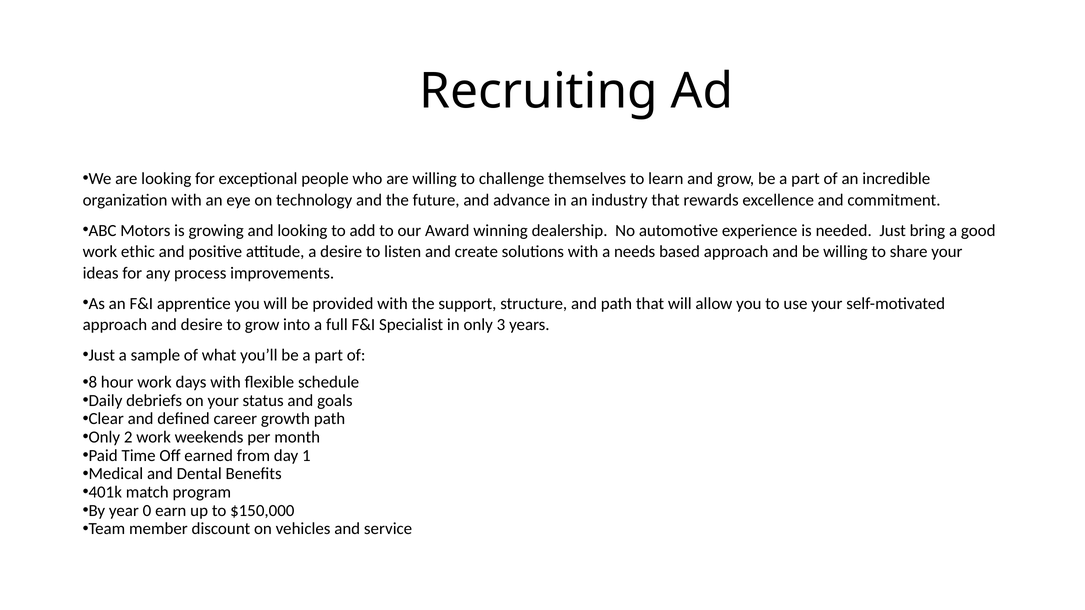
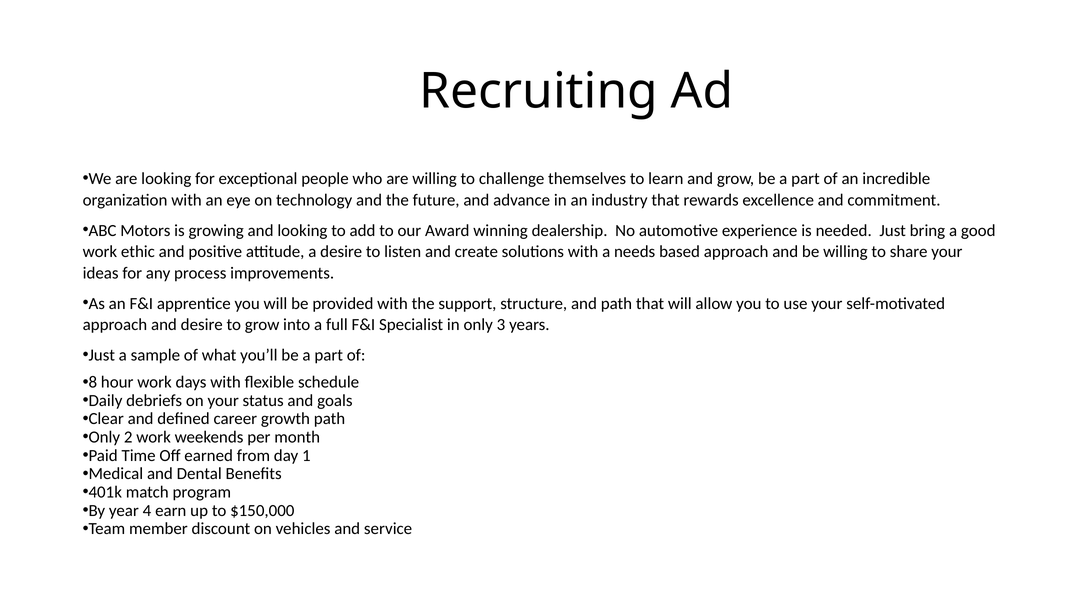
0: 0 -> 4 (147, 511)
